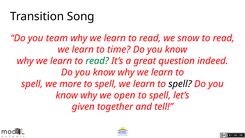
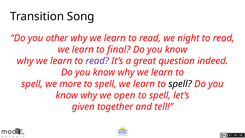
team: team -> other (57, 38)
snow: snow -> night (188, 38)
time: time -> final (119, 49)
read colour: green -> purple (97, 61)
